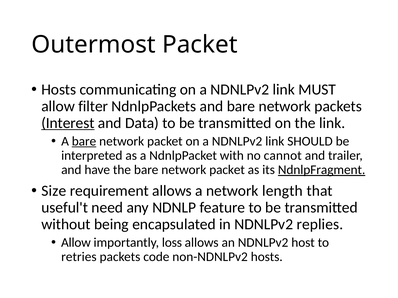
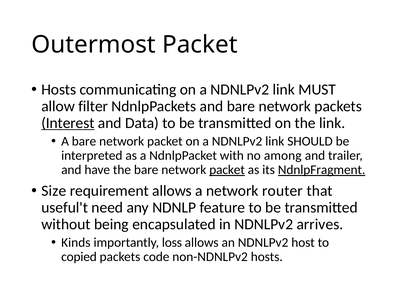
bare underline: present -> none (84, 141)
cannot: cannot -> among (283, 156)
packet underline: none -> present (227, 170)
length: length -> router (283, 191)
replies: replies -> arrives (320, 225)
Allow: Allow -> Kinds (76, 243)
retries: retries -> copied (79, 257)
